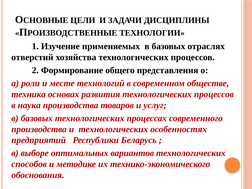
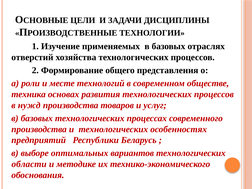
наука: наука -> нужд (29, 105)
способов: способов -> области (29, 164)
